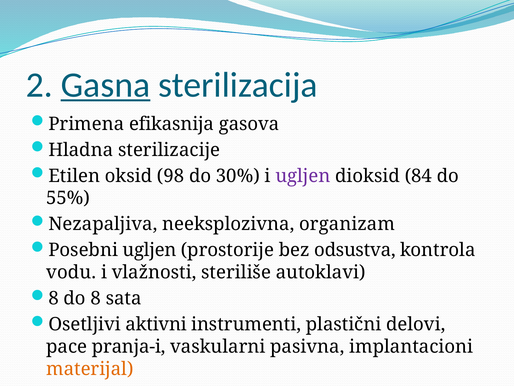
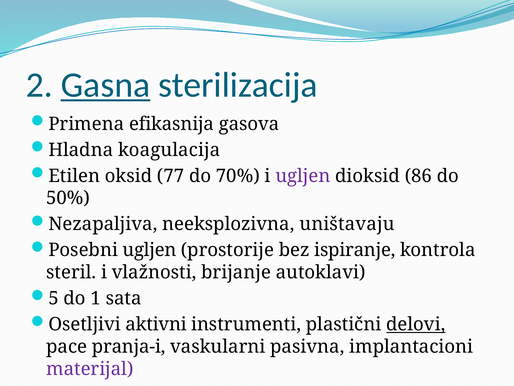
sterilizacije: sterilizacije -> koagulacija (169, 150)
98: 98 -> 77 (171, 176)
30%: 30% -> 70% (238, 176)
84: 84 -> 86 (418, 176)
55%: 55% -> 50% (68, 198)
organizam: organizam -> uništavaju (347, 224)
odsustva: odsustva -> ispiranje (355, 250)
vodu: vodu -> steril (71, 272)
steriliše: steriliše -> brijanje (236, 272)
8: 8 -> 5 (54, 298)
do 8: 8 -> 1 (96, 298)
delovi underline: none -> present (416, 324)
materijal colour: orange -> purple (90, 369)
